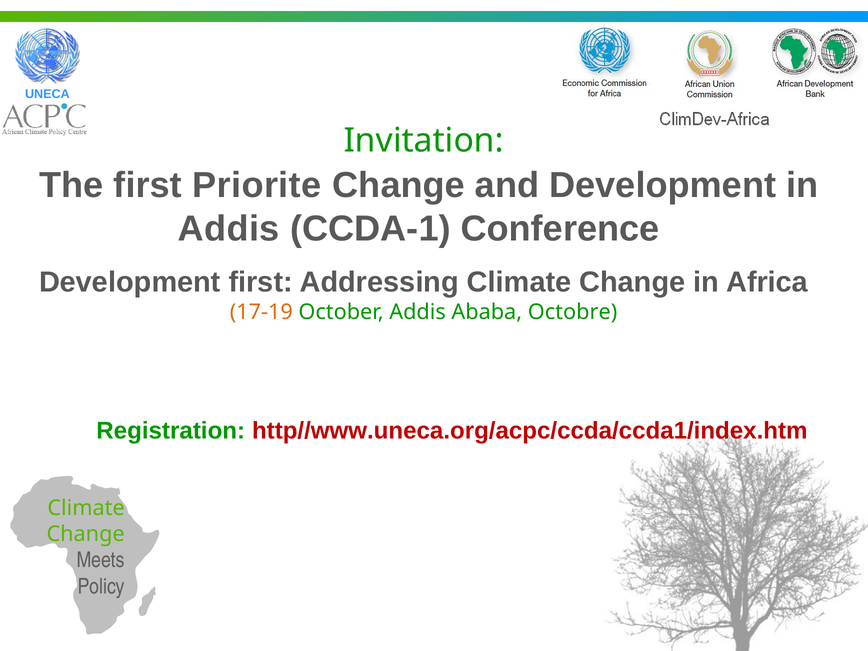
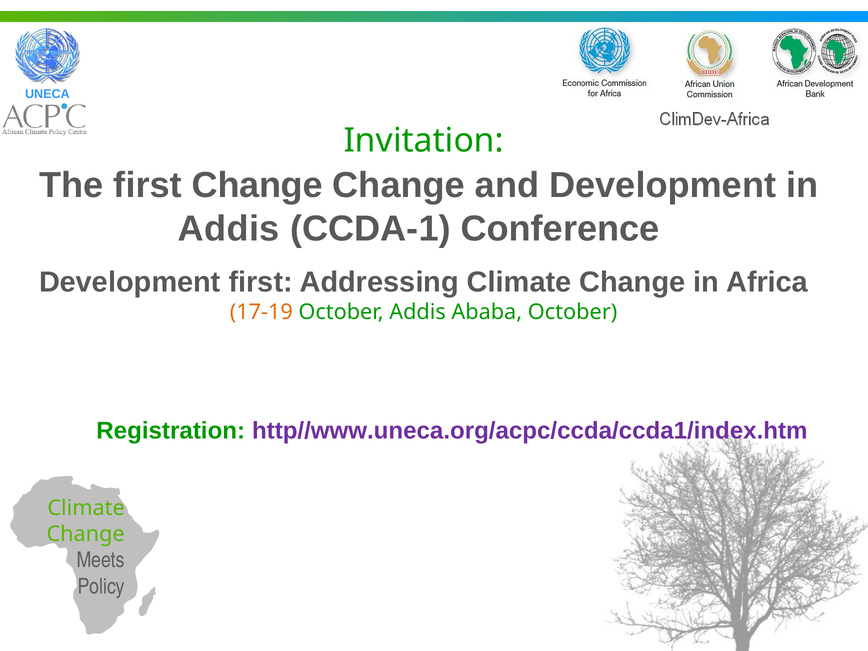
first Priorite: Priorite -> Change (257, 185)
Ababa Octobre: Octobre -> October (573, 312)
http//www.uneca.org/acpc/ccda/ccda1/index.htm colour: red -> purple (530, 431)
